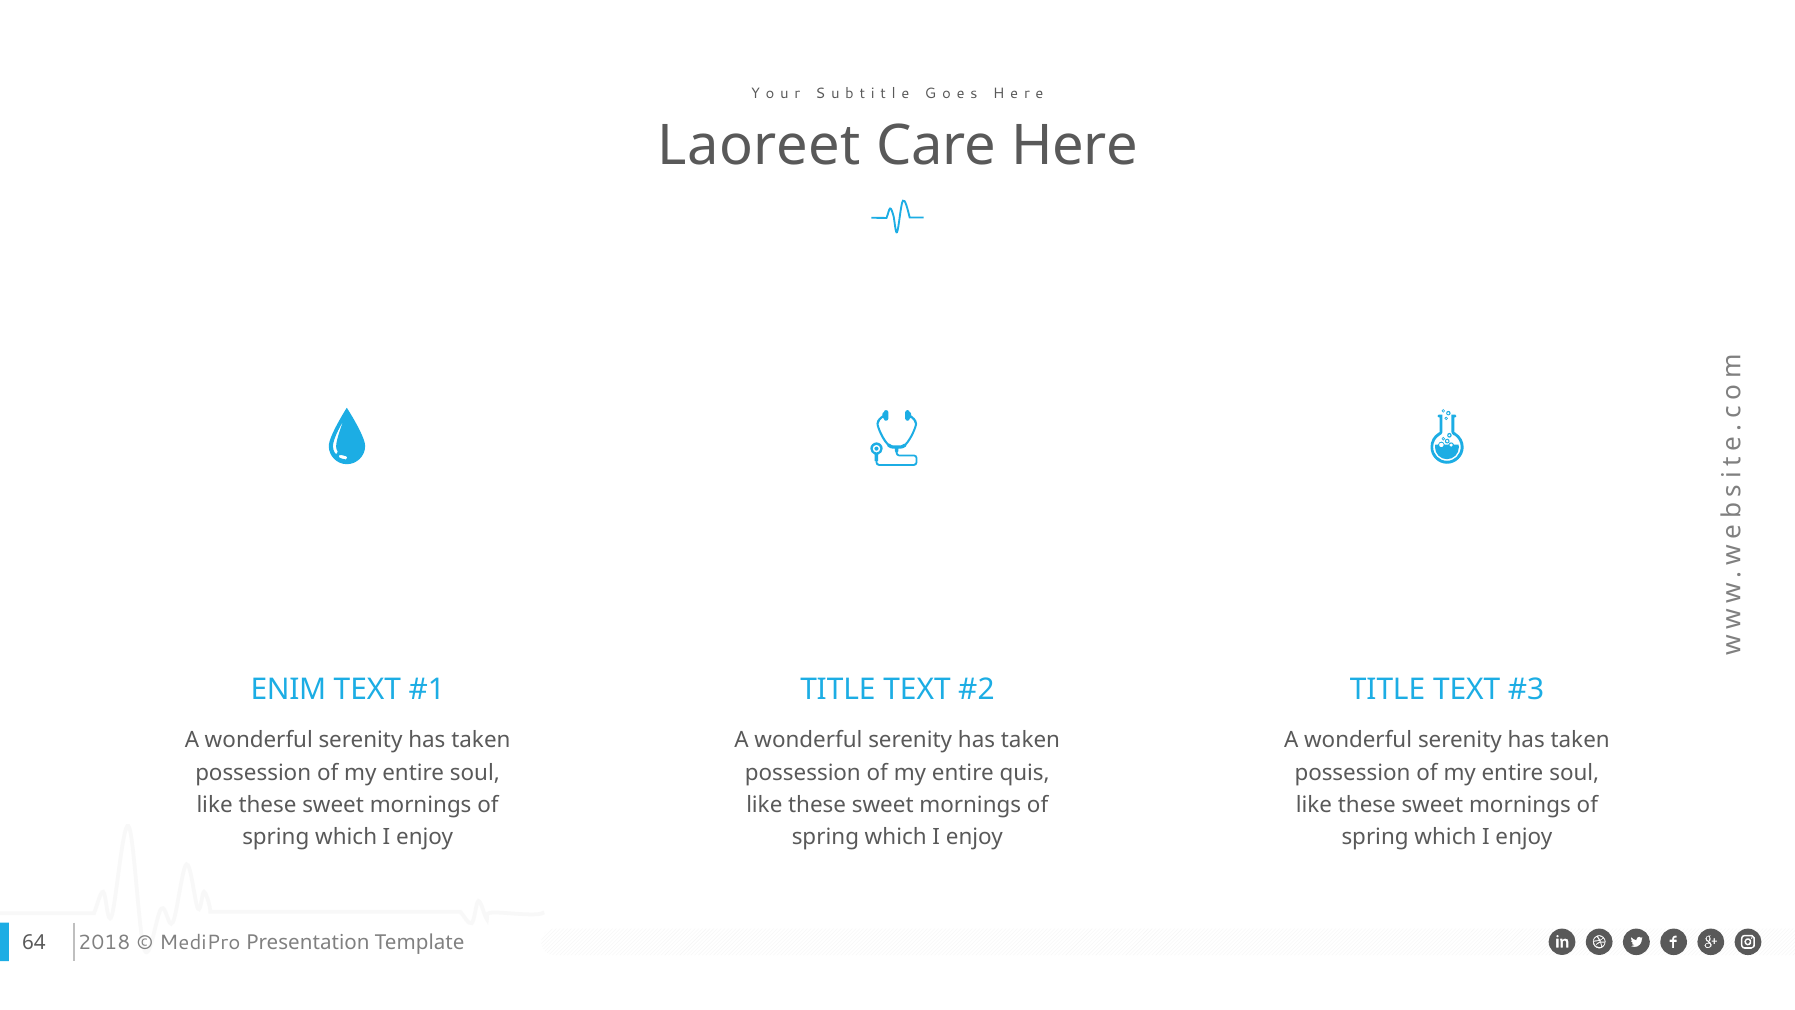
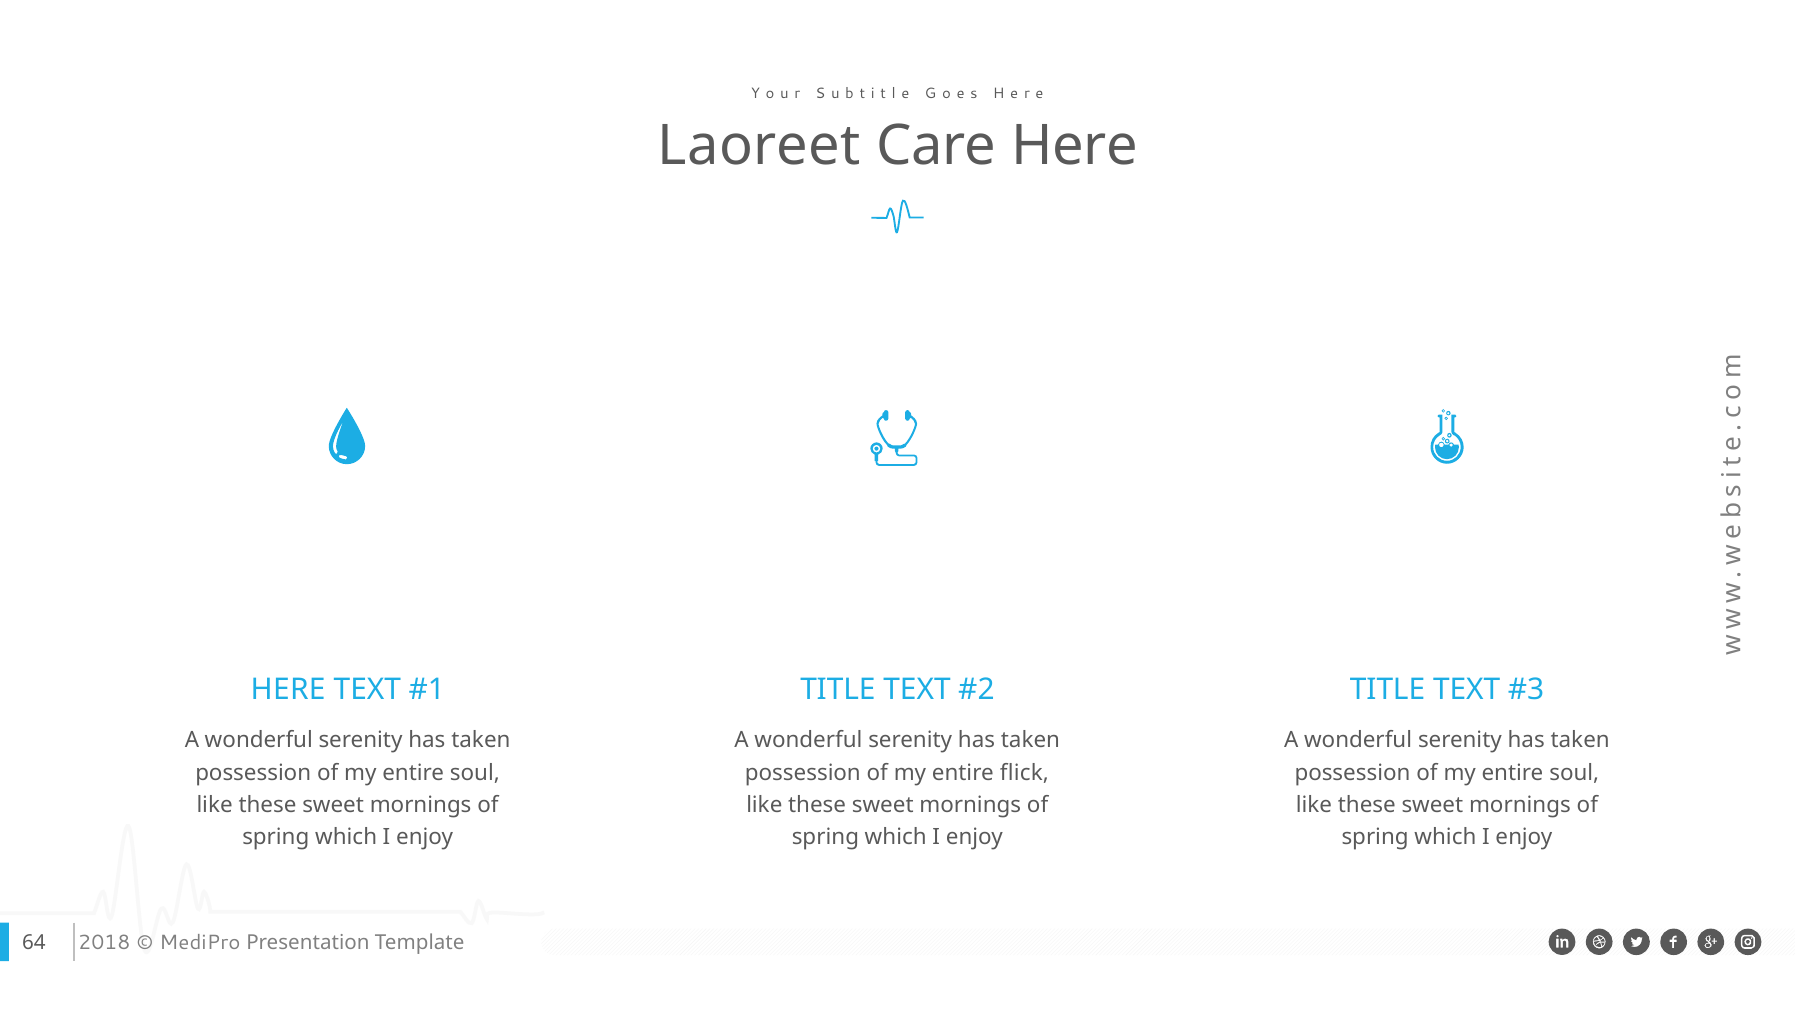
ENIM: ENIM -> HERE (288, 689)
quis: quis -> flick (1024, 773)
